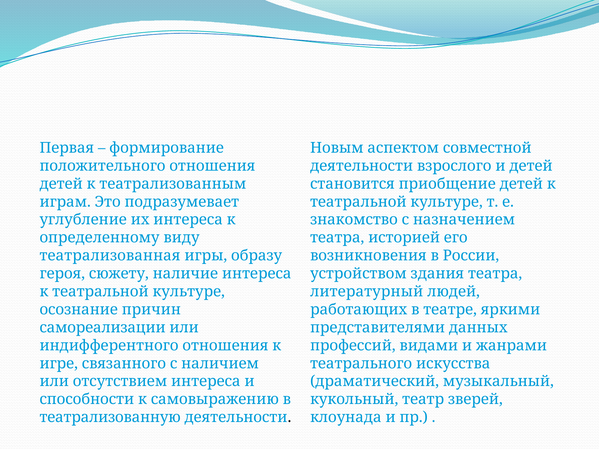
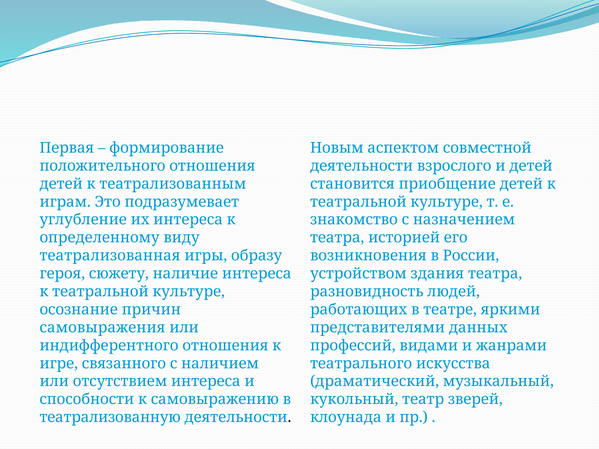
литературный: литературный -> разновидность (367, 292)
самореализации: самореализации -> самовыражения (102, 328)
